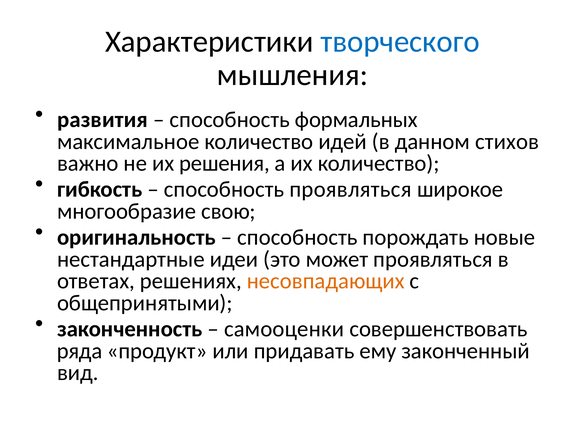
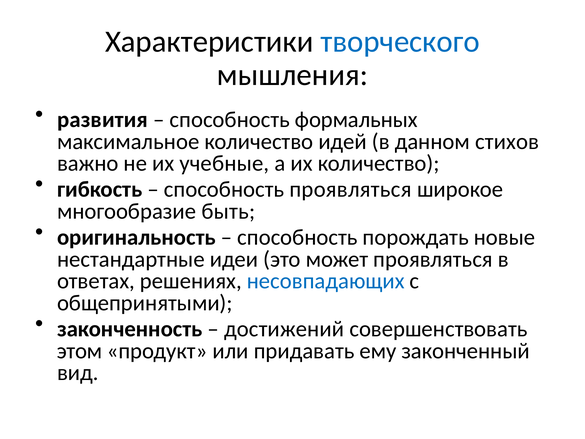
решения: решения -> учебные (224, 163)
свою: свою -> быть (228, 211)
несовпадающих colour: orange -> blue (326, 281)
самооценки: самооценки -> достижений (284, 329)
ряда: ряда -> этом (80, 351)
